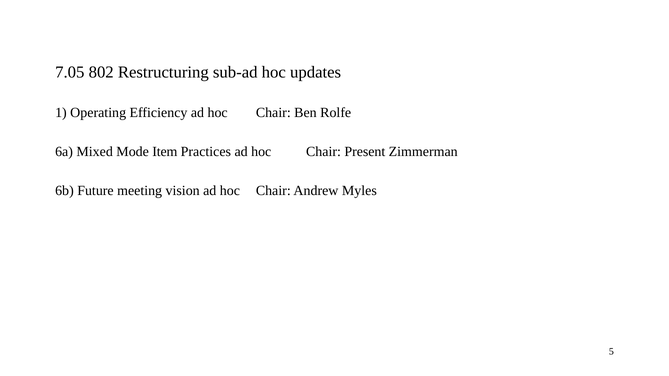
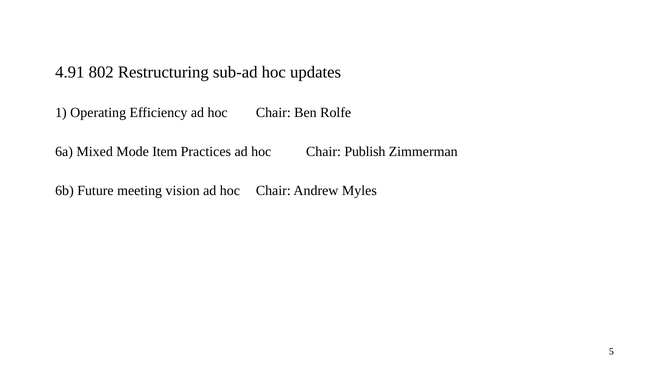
7.05: 7.05 -> 4.91 (70, 72)
Present: Present -> Publish (365, 152)
